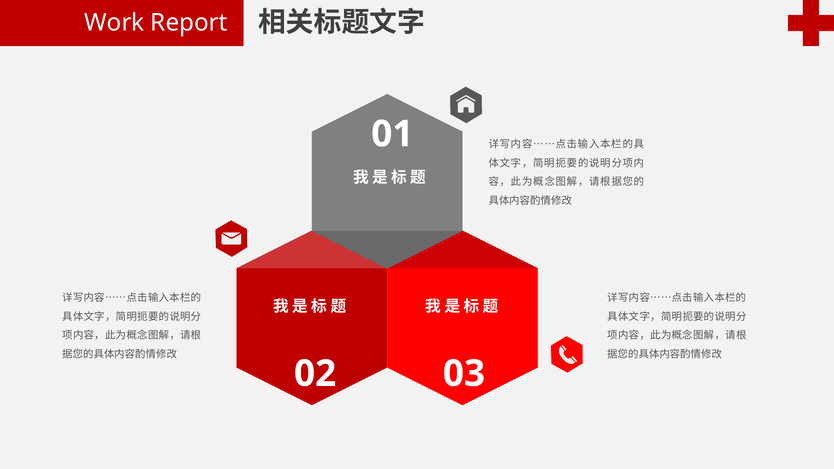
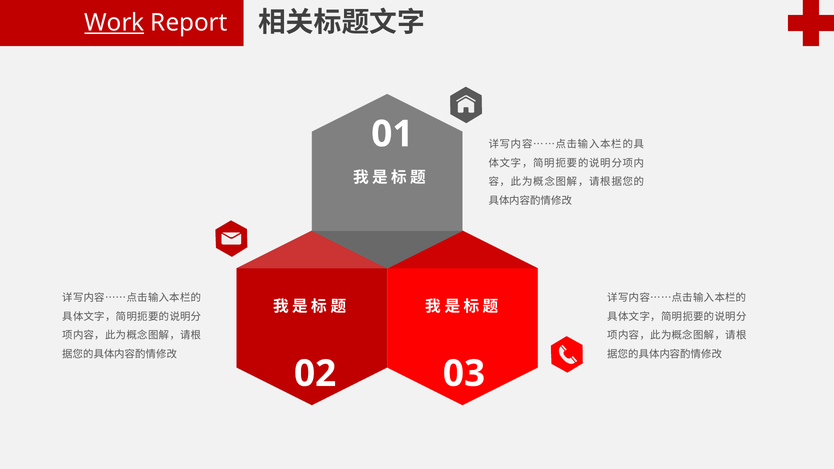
Work underline: none -> present (114, 23)
